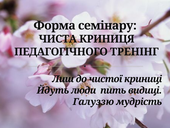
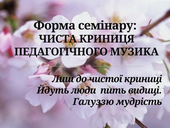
ТРЕНІНГ: ТРЕНІНГ -> МУЗИКА (134, 52)
